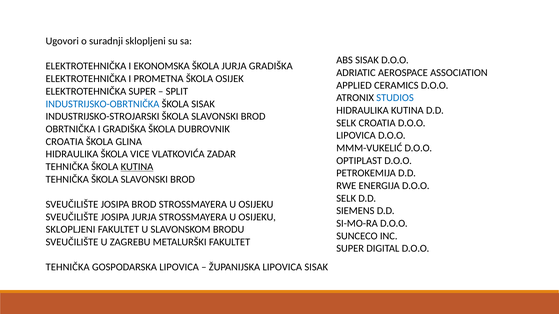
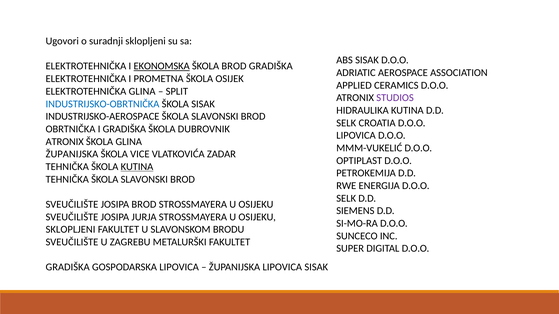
EKONOMSKA underline: none -> present (162, 66)
ŠKOLA JURJA: JURJA -> BROD (234, 66)
ELEKTROTEHNIČKA SUPER: SUPER -> GLINA (142, 91)
STUDIOS colour: blue -> purple (395, 98)
INDUSTRIJSKO-STROJARSKI: INDUSTRIJSKO-STROJARSKI -> INDUSTRIJSKO-AEROSPACE (103, 117)
CROATIA: CROATIA -> ATRONIX (65, 142)
HIDRAULIKA: HIDRAULIKA -> ŽUPANIJSKA (72, 154)
TEHNIČKA: TEHNIČKA -> GRADIŠKA (68, 268)
